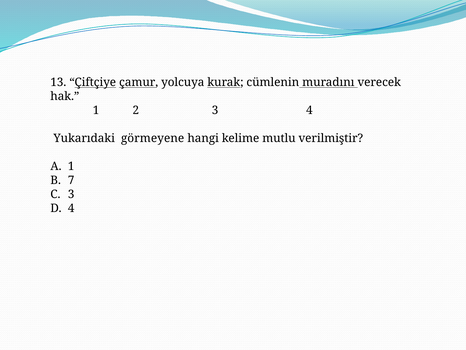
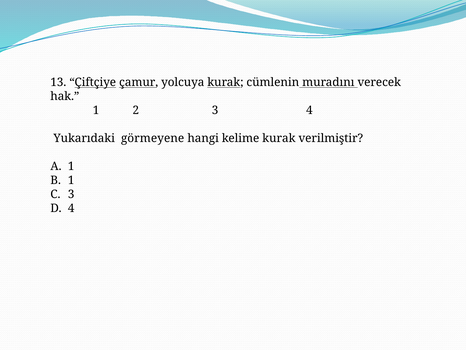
kelime mutlu: mutlu -> kurak (279, 138)
7: 7 -> 1 (71, 180)
